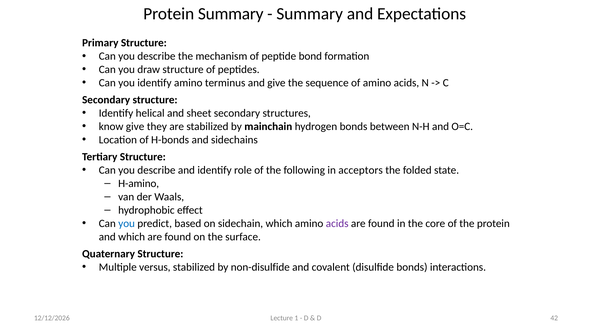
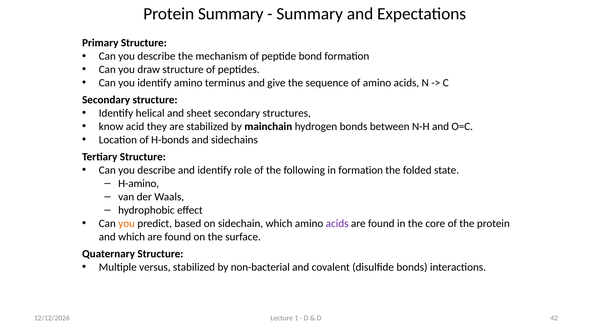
know give: give -> acid (135, 127)
in acceptors: acceptors -> formation (361, 170)
you colour: blue -> orange (127, 224)
non-disulfide: non-disulfide -> non-bacterial (260, 267)
